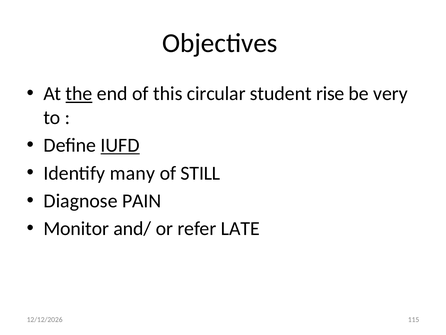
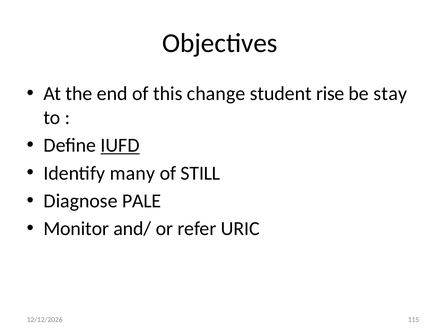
the underline: present -> none (79, 94)
circular: circular -> change (216, 94)
very: very -> stay (390, 94)
PAIN: PAIN -> PALE (142, 201)
LATE: LATE -> URIC (240, 228)
